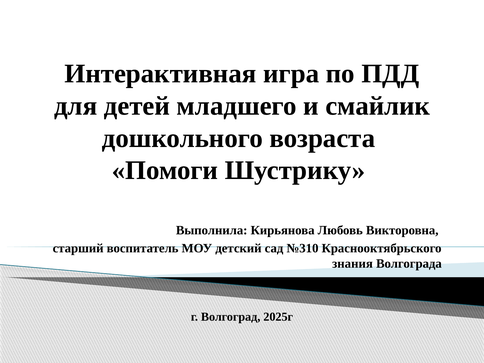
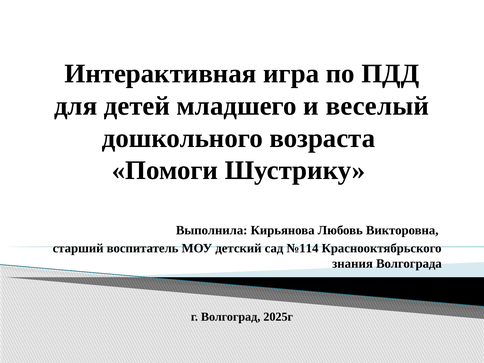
смайлик: смайлик -> веселый (377, 106)
№310: №310 -> №114 (302, 248)
